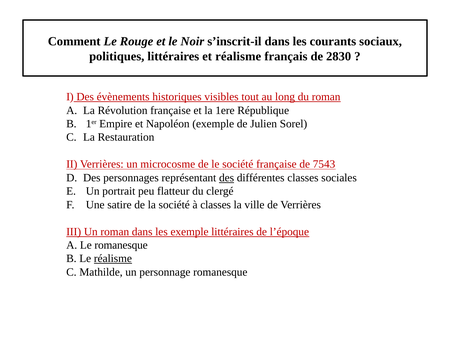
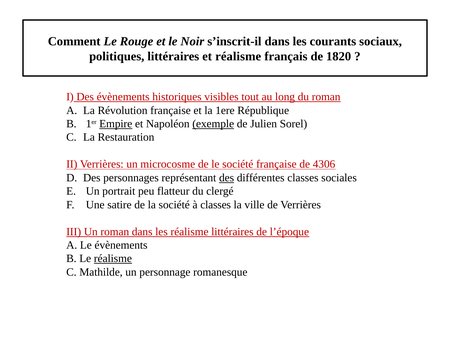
2830: 2830 -> 1820 (339, 56)
Empire underline: none -> present (116, 124)
exemple underline: none -> present (213, 124)
7543: 7543 -> 4306 (324, 164)
les exemple: exemple -> réalisme (190, 231)
Le romanesque: romanesque -> évènements (121, 245)
